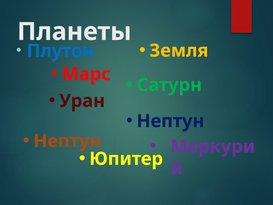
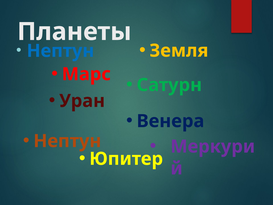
Плутон: Плутон -> Нептун (60, 51)
Нептун: Нептун -> Венера (170, 121)
